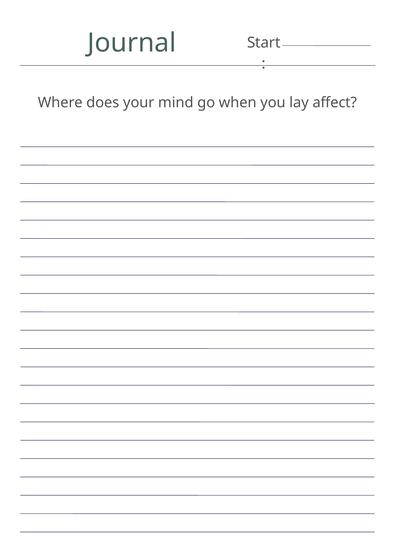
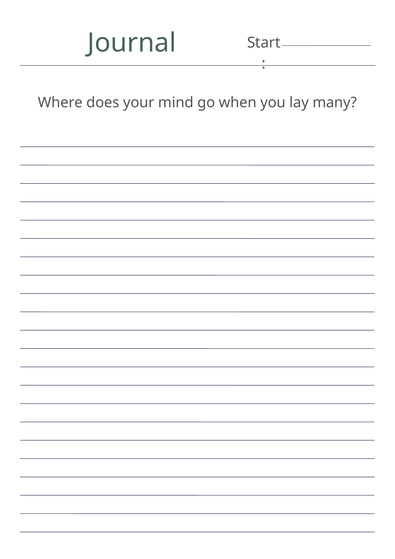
affect: affect -> many (335, 102)
